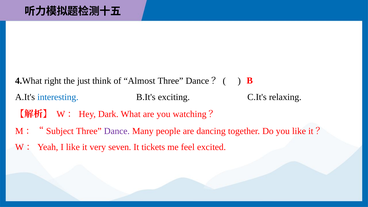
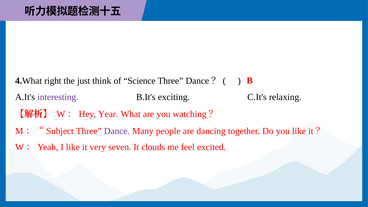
Almost: Almost -> Science (140, 81)
interesting colour: blue -> purple (58, 97)
Dark: Dark -> Year (108, 114)
tickets: tickets -> clouds (153, 147)
